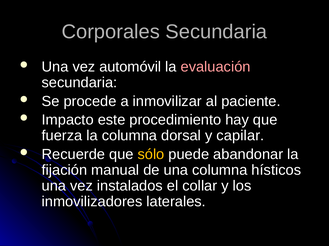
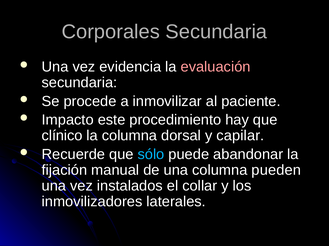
automóvil: automóvil -> evidencia (130, 67)
fuerza: fuerza -> clínico (62, 136)
sólo colour: yellow -> light blue (151, 155)
hísticos: hísticos -> pueden (276, 171)
